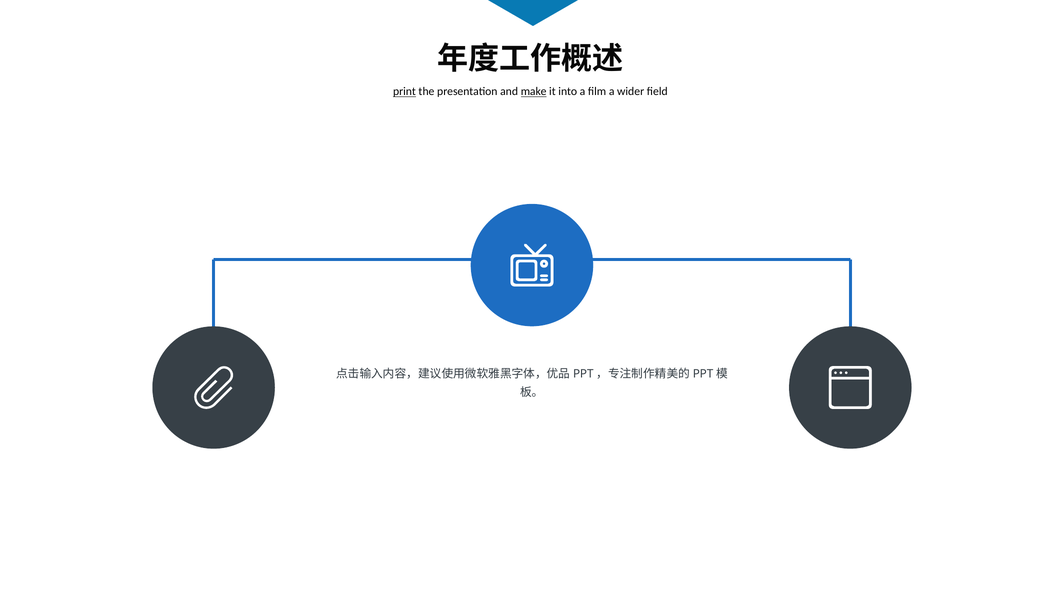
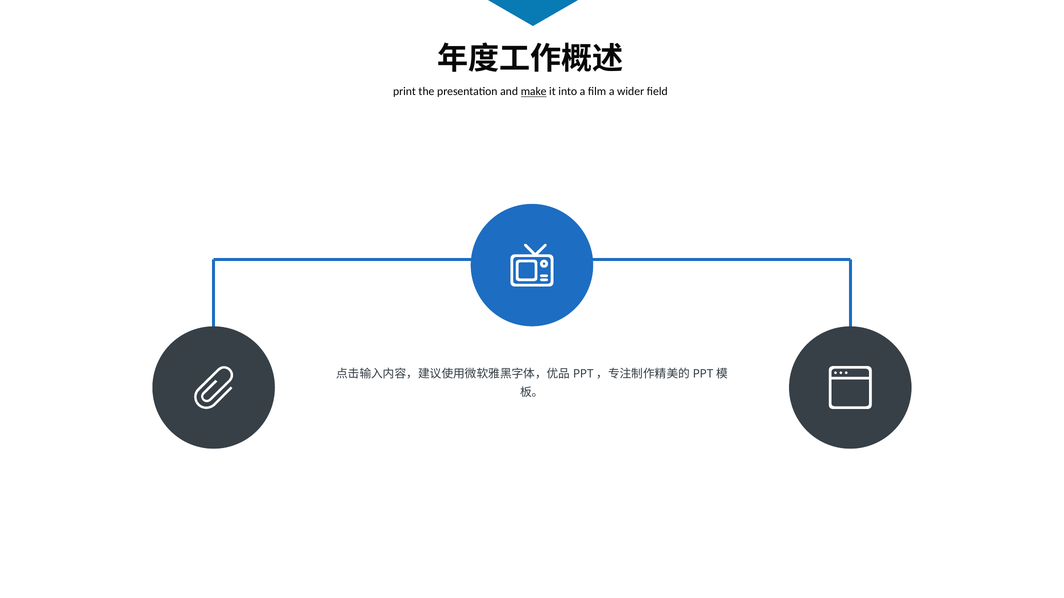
print underline: present -> none (404, 92)
